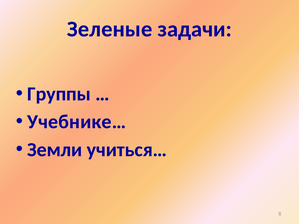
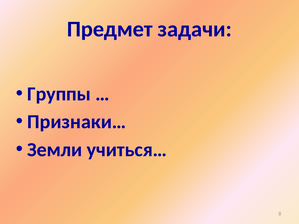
Зеленые: Зеленые -> Предмет (110, 29)
Учебнике…: Учебнике… -> Признаки… (77, 122)
